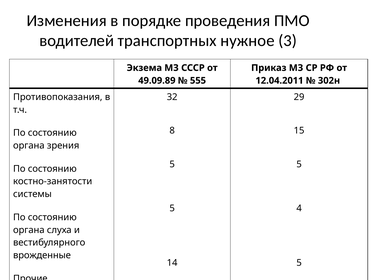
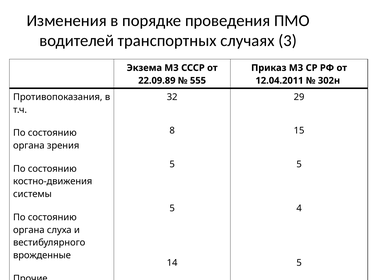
нужное: нужное -> случаях (247, 41)
49.09.89: 49.09.89 -> 22.09.89 (157, 81)
костно-занятости: костно-занятости -> костно-движения (53, 182)
